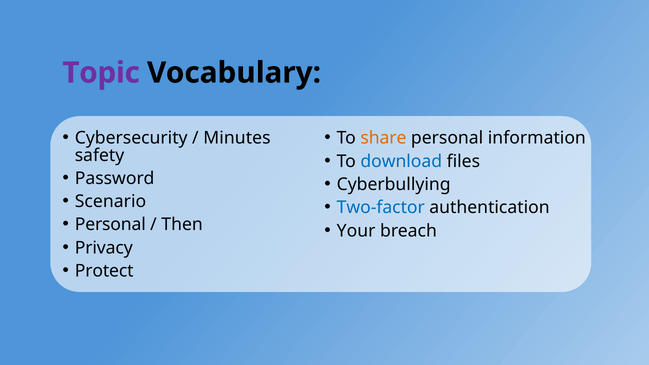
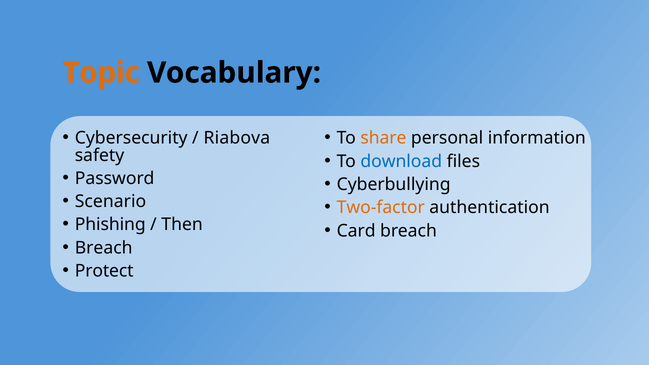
Topic colour: purple -> orange (101, 73)
Minutes: Minutes -> Riabova (237, 138)
Two-factor colour: blue -> orange (381, 208)
Personal: Personal -> Phishing (110, 225)
Your: Your -> Card (356, 231)
Privacy: Privacy -> Breach (104, 248)
